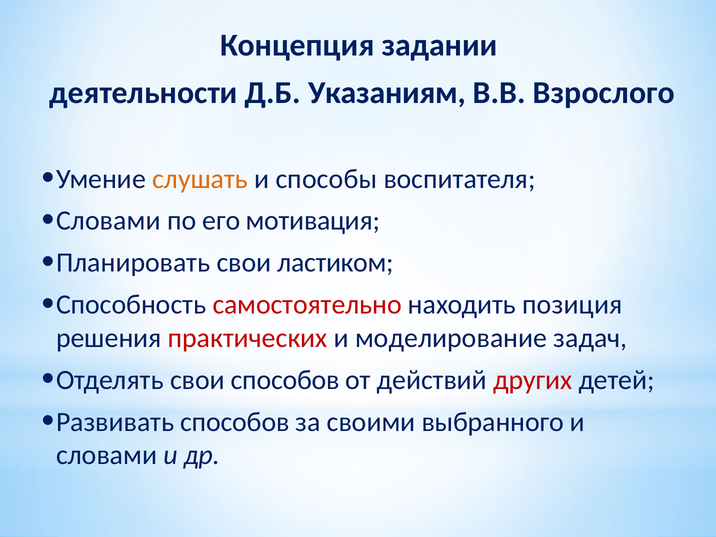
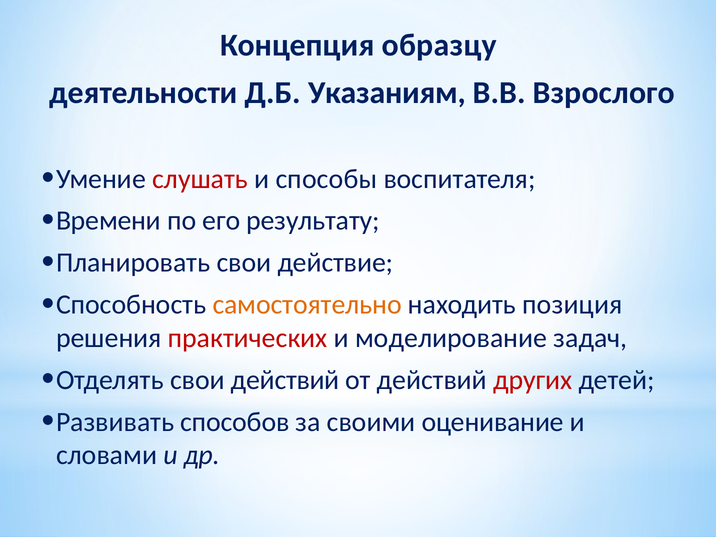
задании: задании -> образцу (439, 45)
слушать colour: orange -> red (200, 179)
Словами: Словами -> Времени (109, 221)
мотивация: мотивация -> результату (313, 221)
ластиком: ластиком -> действие (335, 263)
самостоятельно colour: red -> orange (307, 305)
свои способов: способов -> действий (285, 380)
выбранного: выбранного -> оценивание (493, 422)
